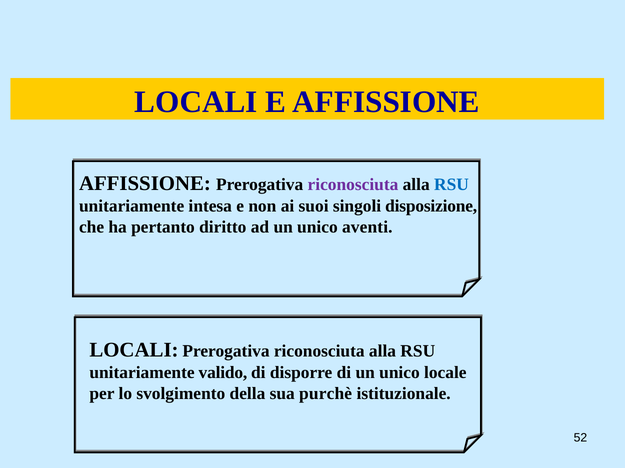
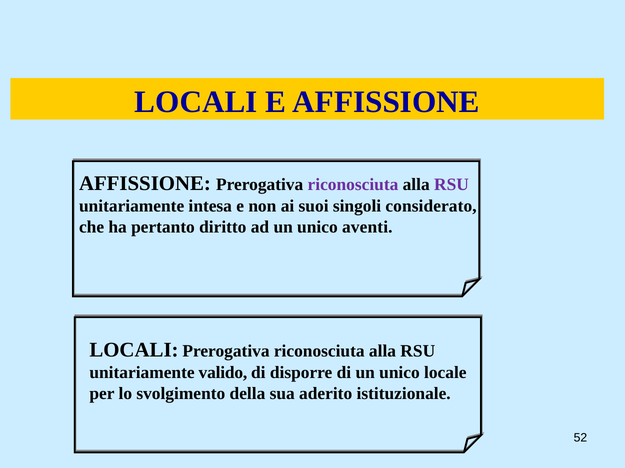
RSU colour: blue -> purple (451, 185)
disposizione: disposizione -> considerato (431, 206)
purchè: purchè -> aderito (326, 394)
